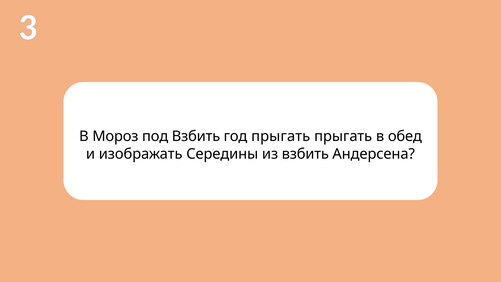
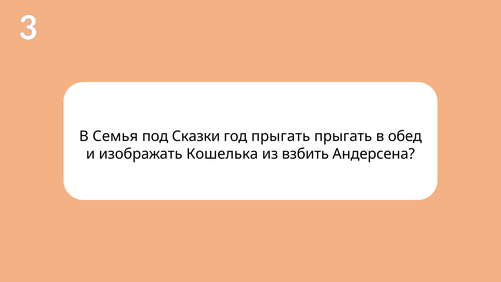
Мороз: Мороз -> Семья (115, 136)
под Взбить: Взбить -> Сказки (196, 136)
Середины: Середины -> Кошелька (222, 154)
